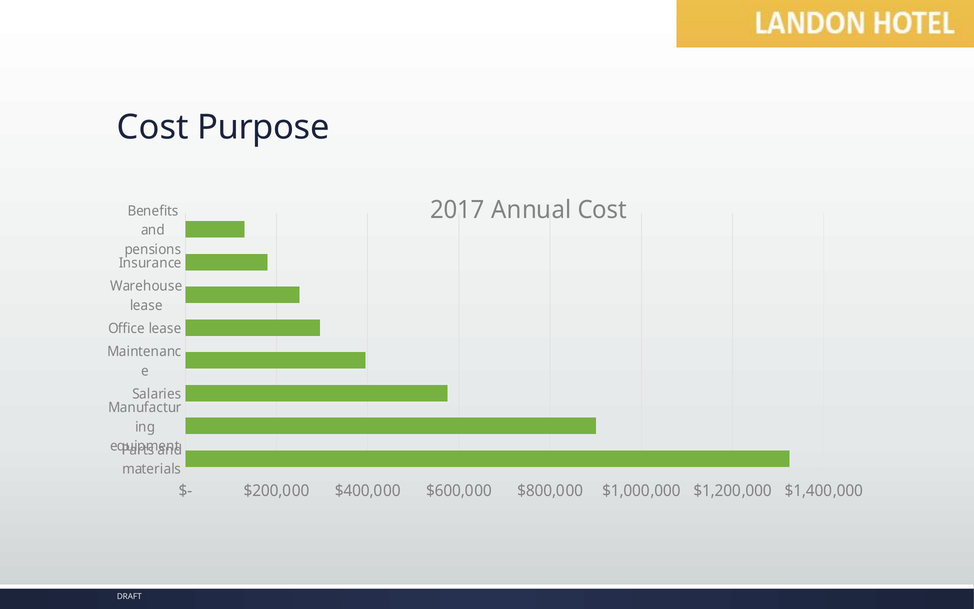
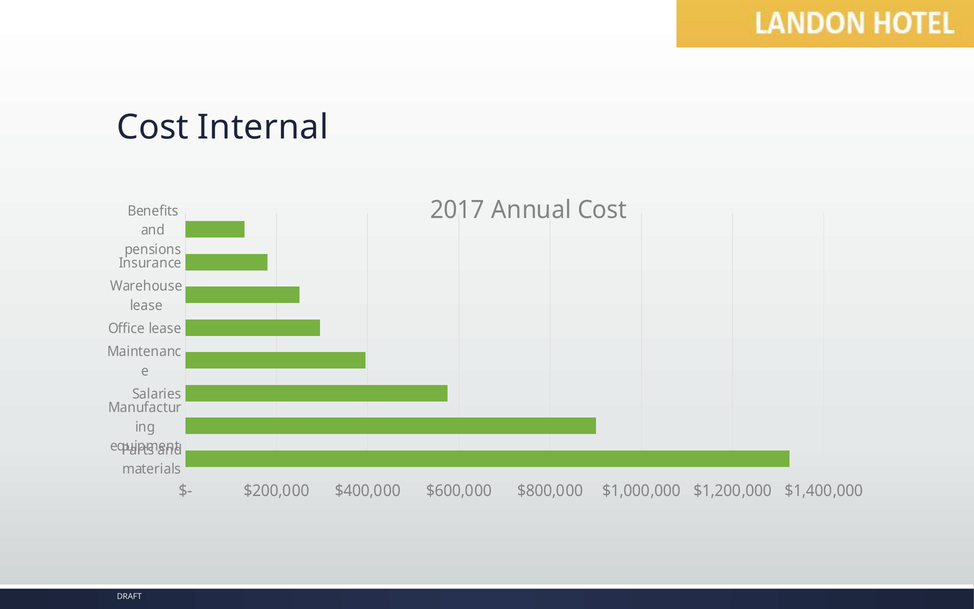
Purpose: Purpose -> Internal (263, 127)
